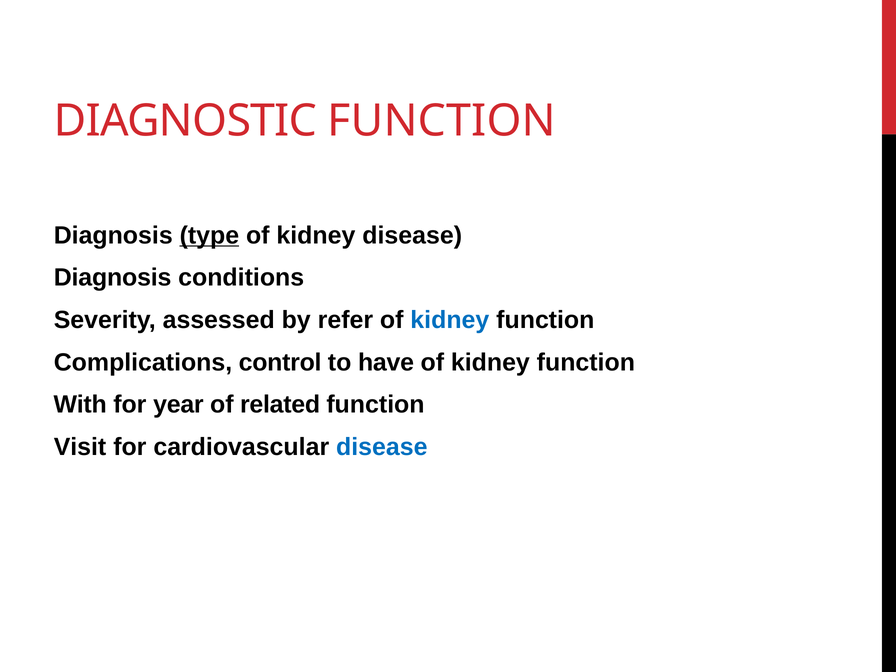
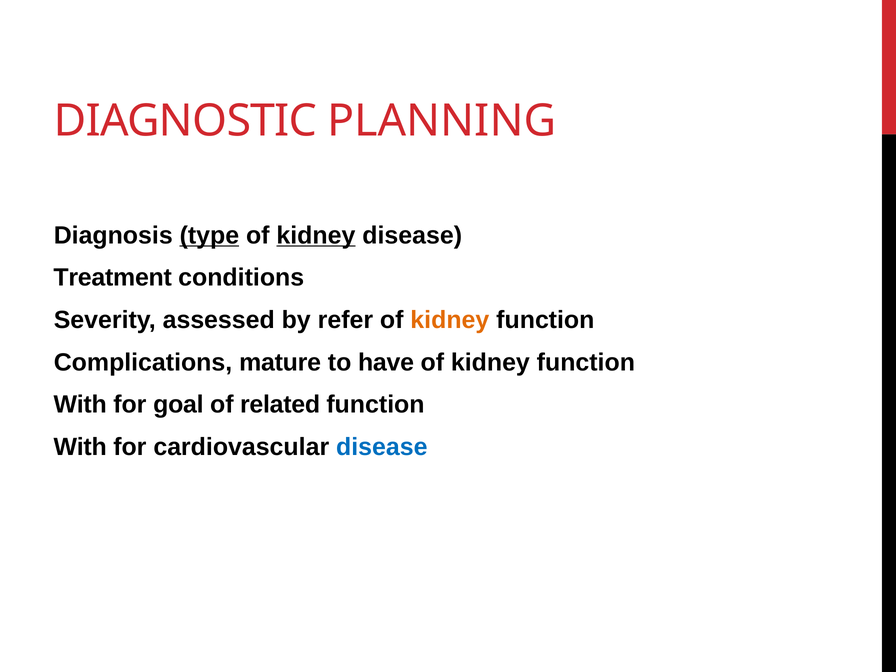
DIAGNOSTIC FUNCTION: FUNCTION -> PLANNING (442, 121)
kidney underline: none -> present (316, 235)
Diagnosis: Diagnosis -> Treatment (113, 278)
kidney colour: blue -> orange (450, 320)
control: control -> mature (280, 362)
year: year -> goal (178, 405)
Visit: Visit -> With (80, 447)
